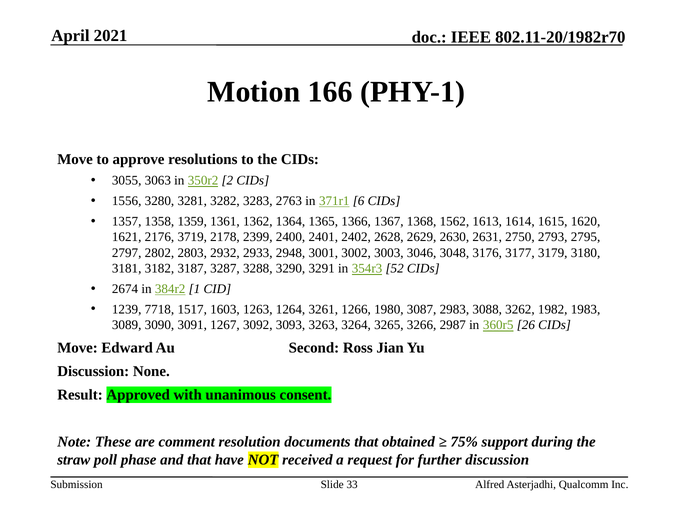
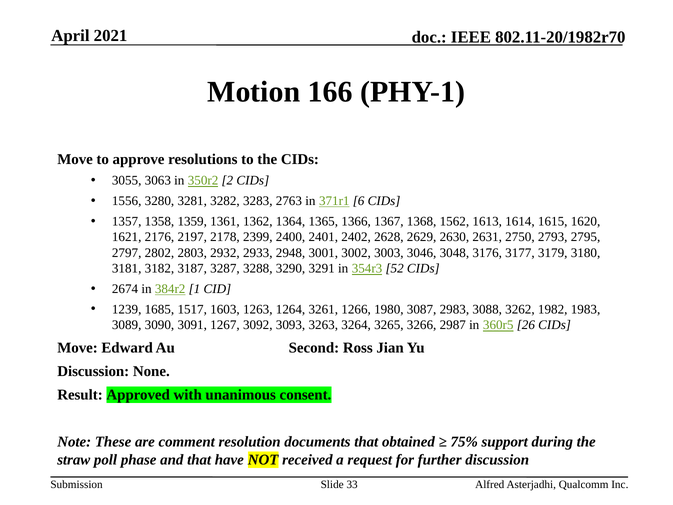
3719: 3719 -> 2197 (192, 237)
7718: 7718 -> 1685 (159, 309)
